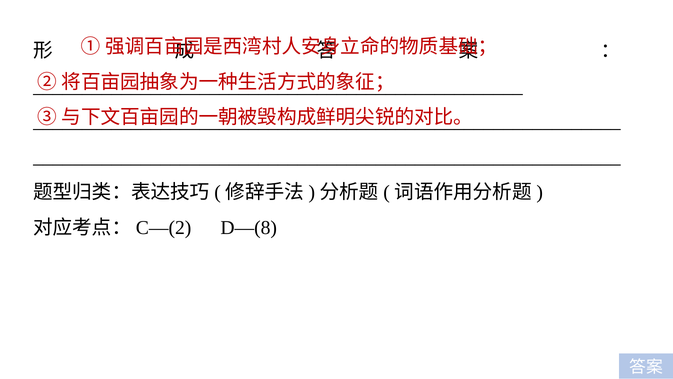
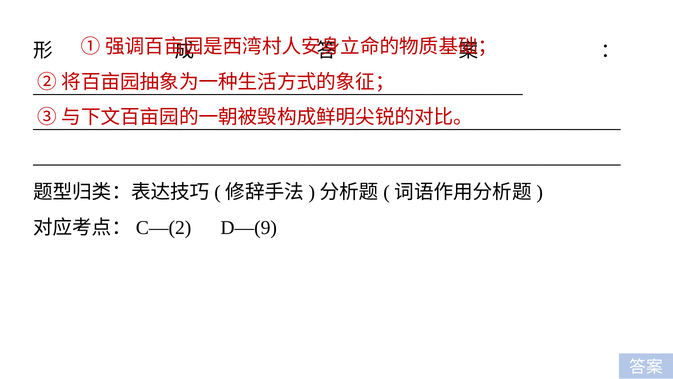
D—(8: D—(8 -> D—(9 (249, 227)
